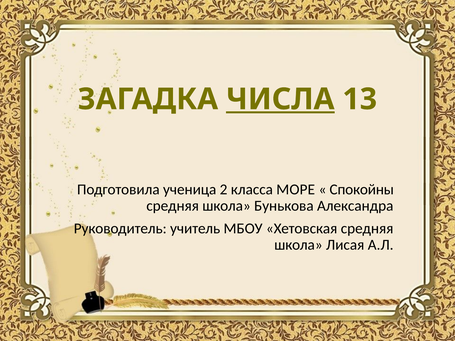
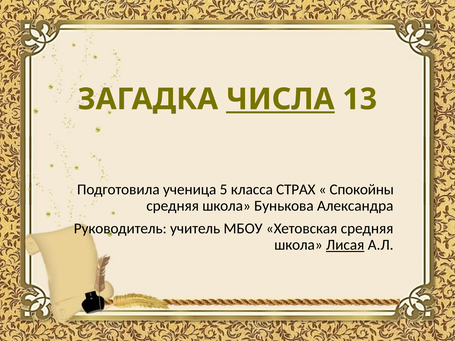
2: 2 -> 5 (224, 190)
МОРЕ: МОРЕ -> СТРАХ (296, 190)
Лисая underline: none -> present (345, 245)
